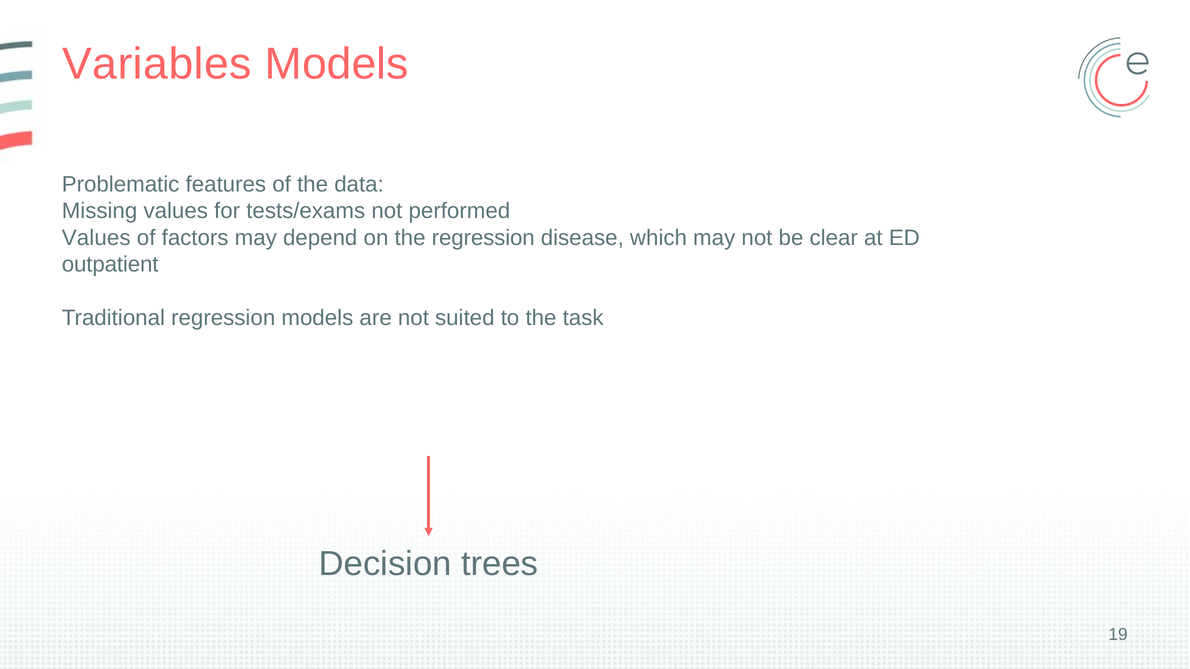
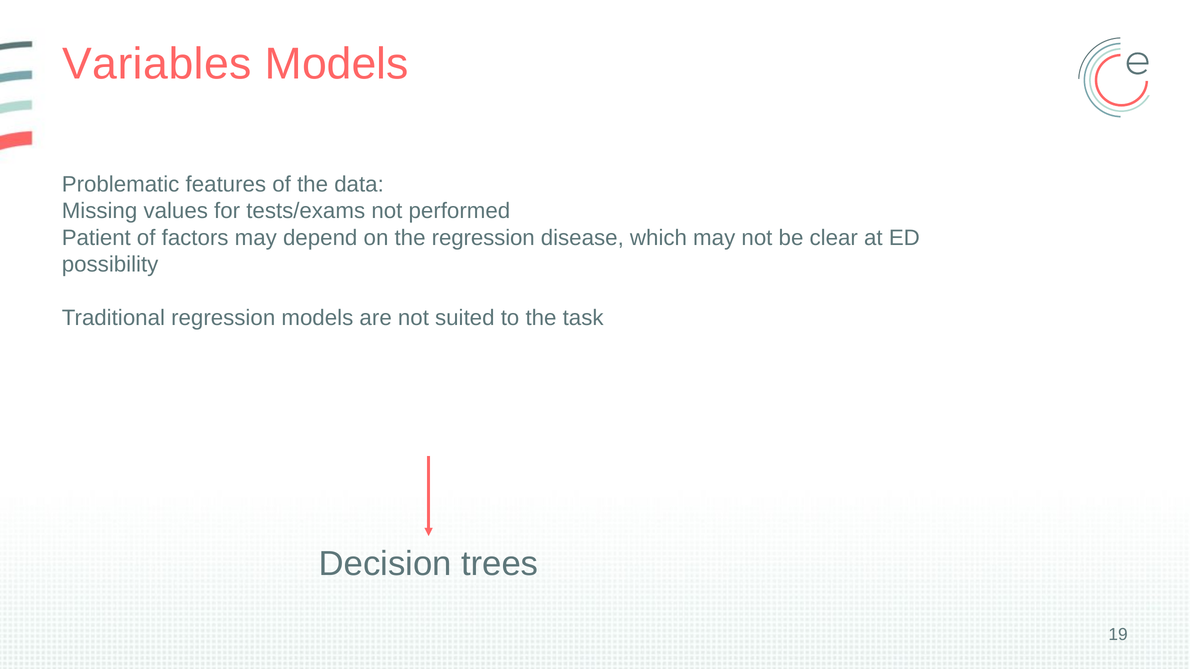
Values: Values -> Patient (96, 238)
outpatient: outpatient -> possibility (110, 265)
